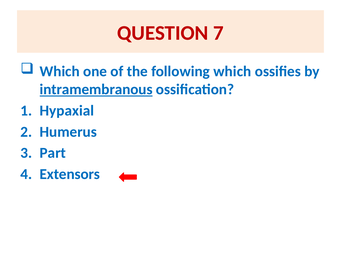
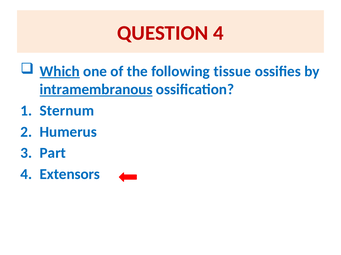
QUESTION 7: 7 -> 4 (218, 33)
Which underline: none -> present (60, 72)
following which: which -> tissue (232, 72)
Hypaxial: Hypaxial -> Sternum (67, 111)
